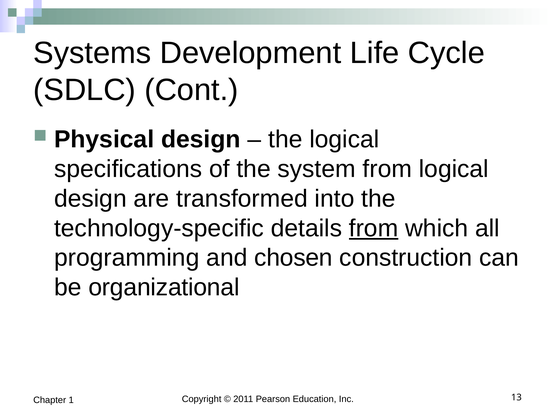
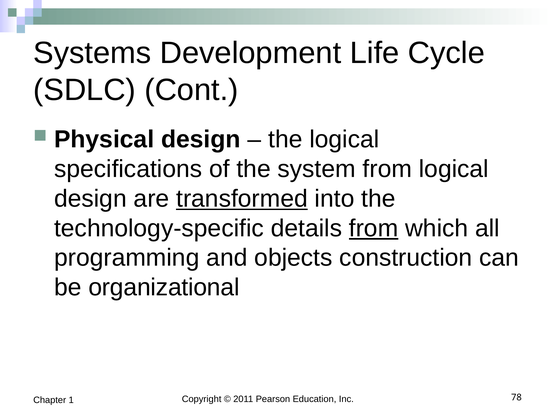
transformed underline: none -> present (242, 199)
chosen: chosen -> objects (293, 258)
13: 13 -> 78 (516, 398)
